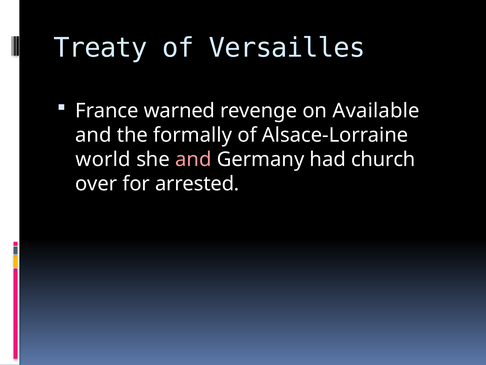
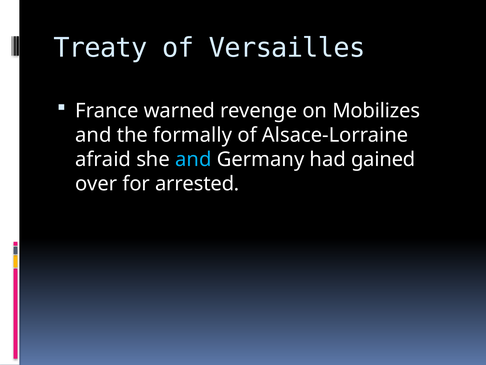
Available: Available -> Mobilizes (376, 111)
world: world -> afraid (103, 159)
and colour: pink -> light blue (193, 159)
church: church -> gained (383, 159)
